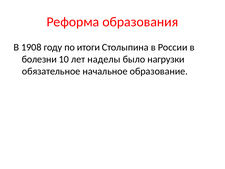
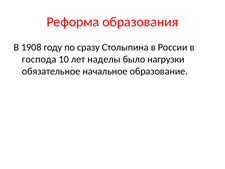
итоги: итоги -> сразу (88, 47)
болезни: болезни -> господа (39, 59)
